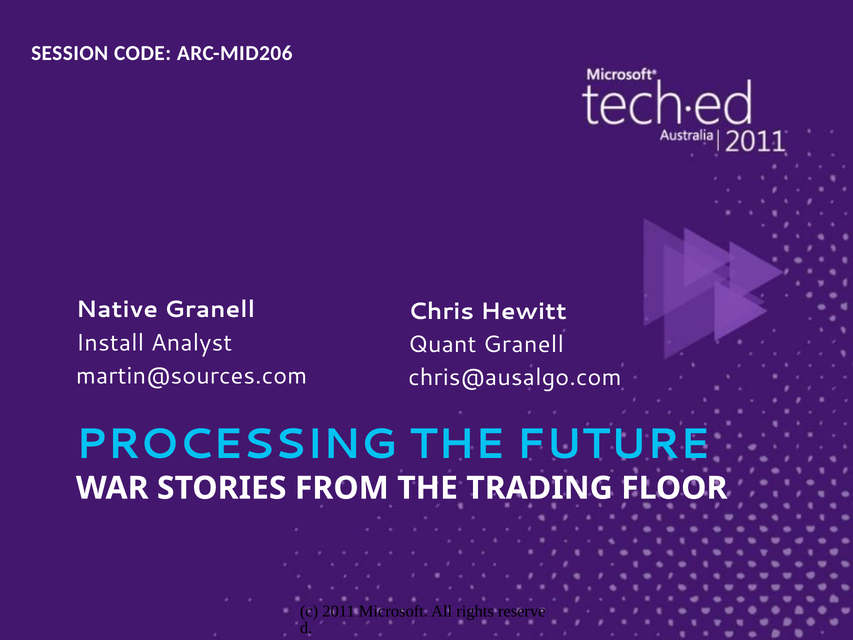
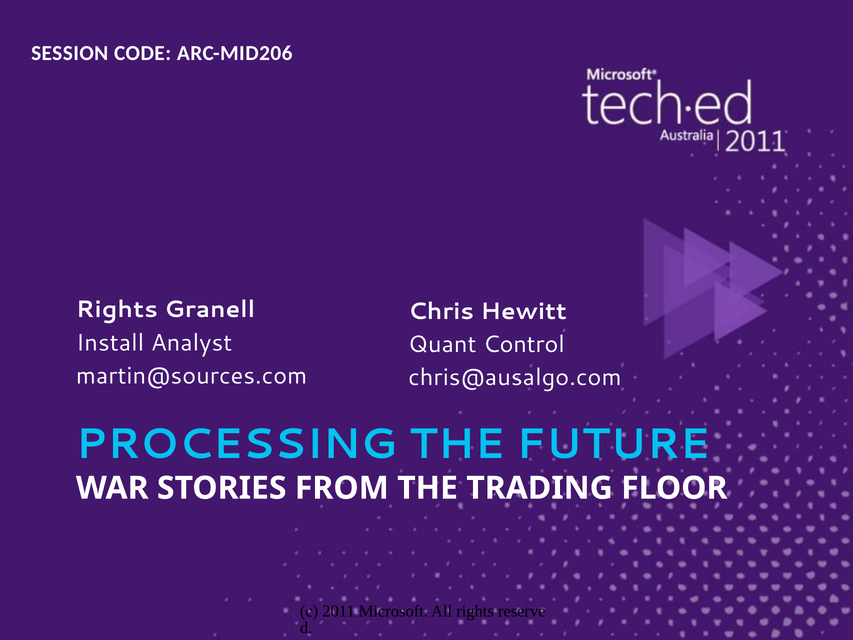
Native: Native -> Rights (117, 309)
Quant Granell: Granell -> Control (524, 344)
